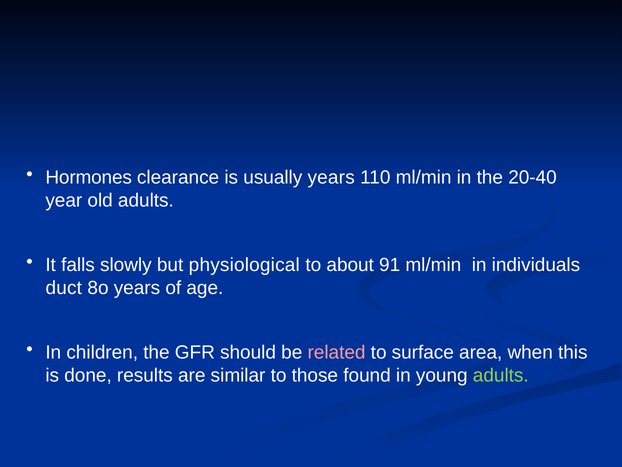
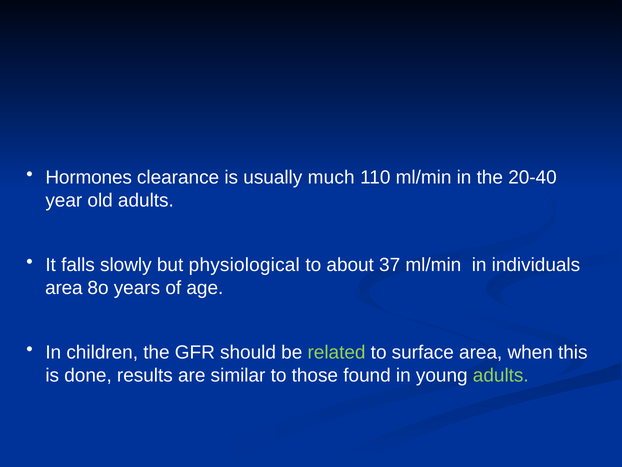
usually years: years -> much (331, 177)
91: 91 -> 37 (390, 265)
duct: duct -> area (64, 288)
related colour: pink -> light green (337, 352)
